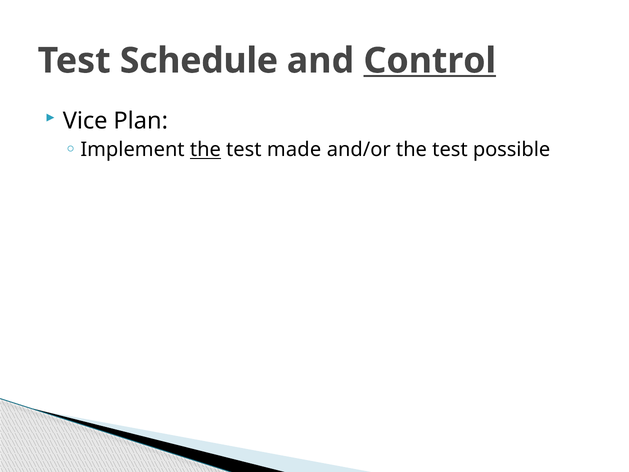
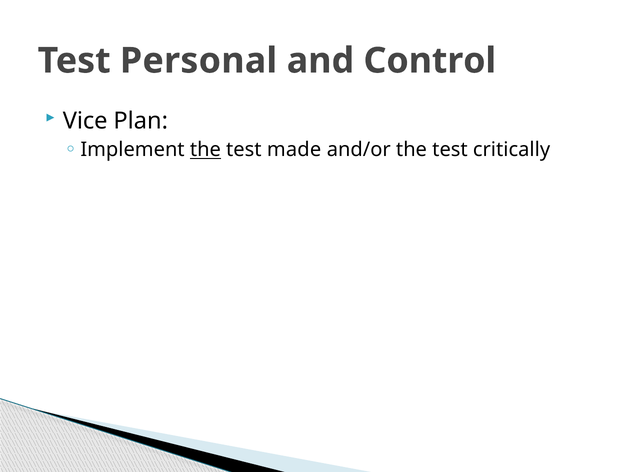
Schedule: Schedule -> Personal (199, 61)
Control underline: present -> none (430, 61)
possible: possible -> critically (511, 150)
